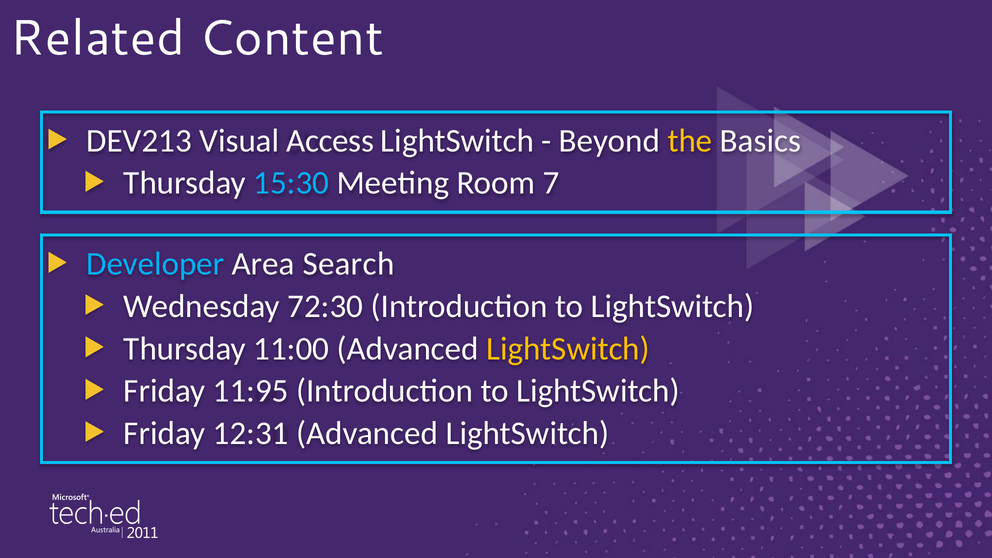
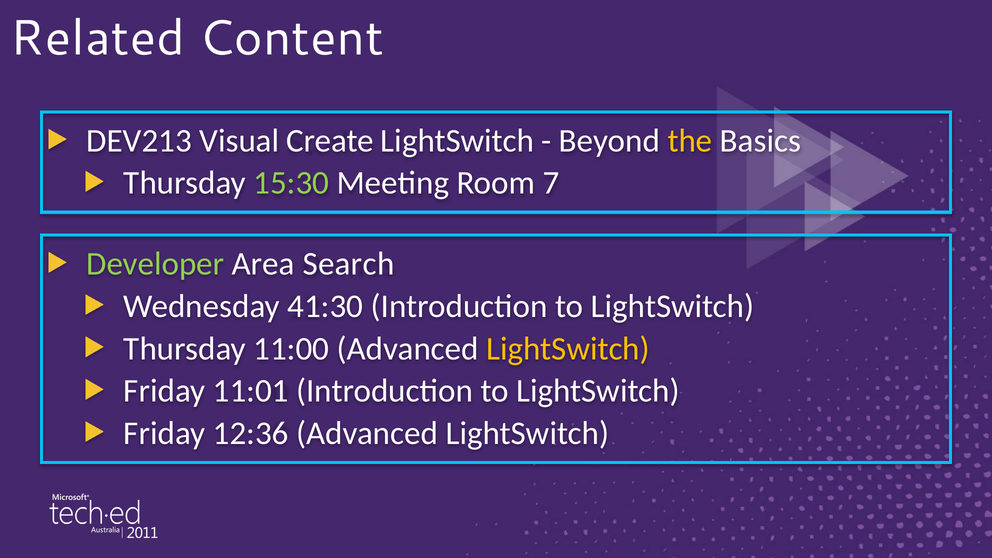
Access: Access -> Create (330, 141)
15:30 colour: light blue -> light green (291, 183)
Developer colour: light blue -> light green (155, 264)
72:30: 72:30 -> 41:30 (325, 306)
11:95: 11:95 -> 11:01 (251, 391)
12:31: 12:31 -> 12:36 (251, 433)
